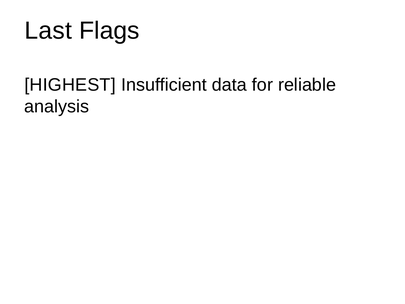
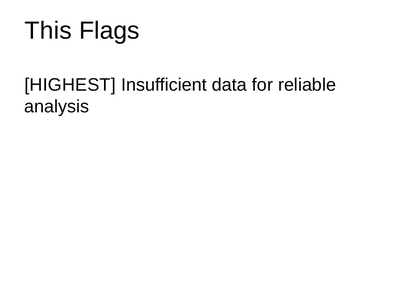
Last: Last -> This (48, 31)
